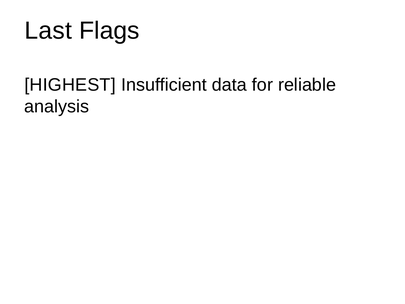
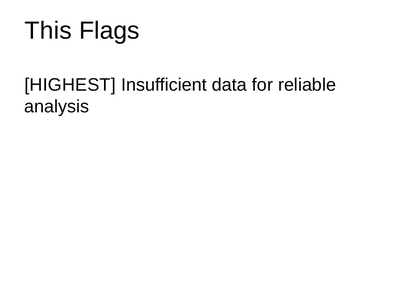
Last: Last -> This (48, 31)
